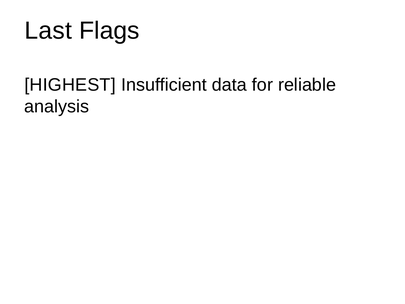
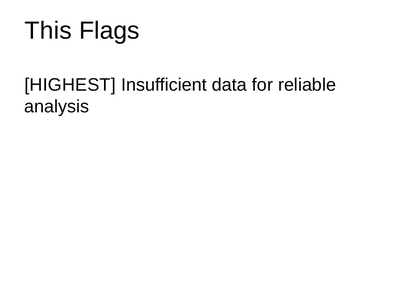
Last: Last -> This (48, 31)
